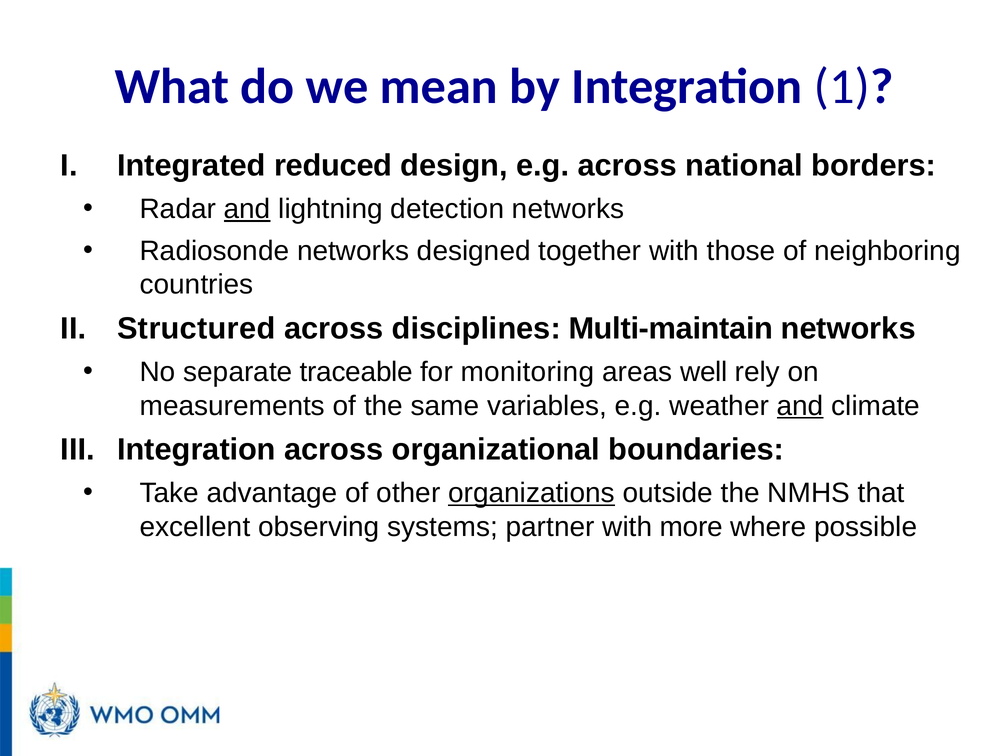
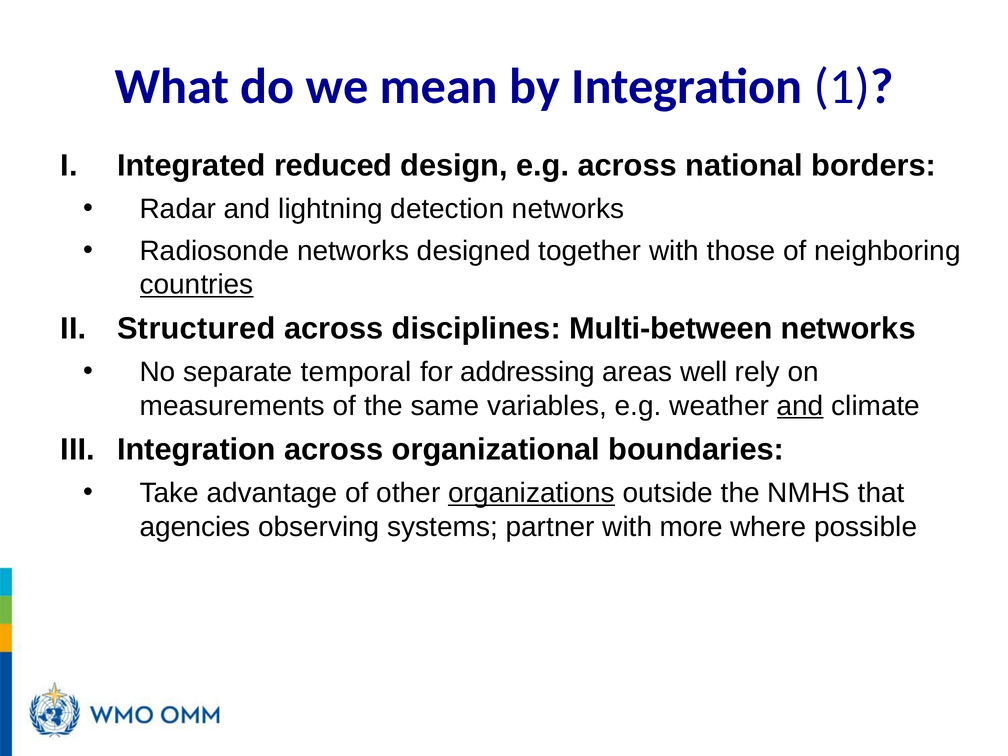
and underline: present -> none (247, 209)
countries underline: none -> present (197, 285)
Multi-maintain: Multi-maintain -> Multi-between (671, 329)
traceable: traceable -> temporal (356, 372)
monitoring: monitoring -> addressing (528, 372)
excellent: excellent -> agencies (195, 527)
